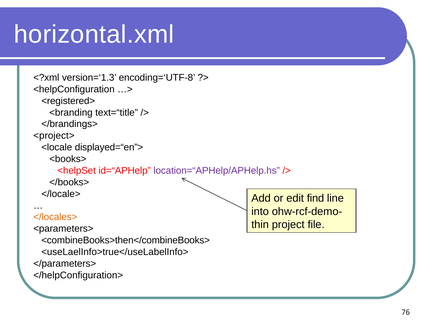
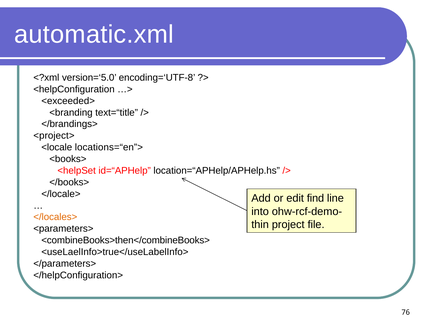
horizontal.xml: horizontal.xml -> automatic.xml (94, 34)
version=‘1.3: version=‘1.3 -> version=‘5.0 (89, 78)
<registered>: <registered> -> <exceeded> (68, 101)
displayed=“en”>: displayed=“en”> -> locations=“en”> (109, 147)
location=“APHelp/APHelp.hs colour: purple -> black (217, 171)
